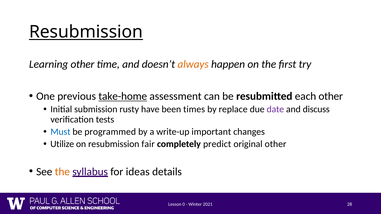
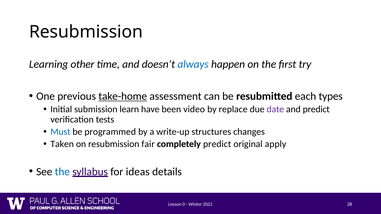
Resubmission underline: present -> none (86, 32)
always colour: orange -> blue (193, 64)
each other: other -> types (331, 96)
rusty: rusty -> learn (129, 110)
times: times -> video (194, 110)
and discuss: discuss -> predict (316, 110)
important: important -> structures (211, 132)
Utilize: Utilize -> Taken (62, 144)
original other: other -> apply (276, 144)
the colour: orange -> blue (62, 172)
